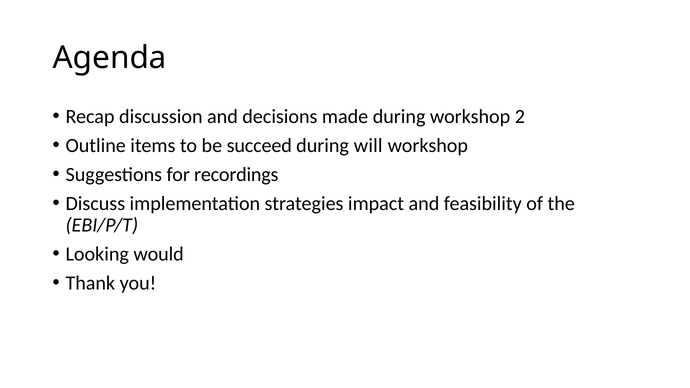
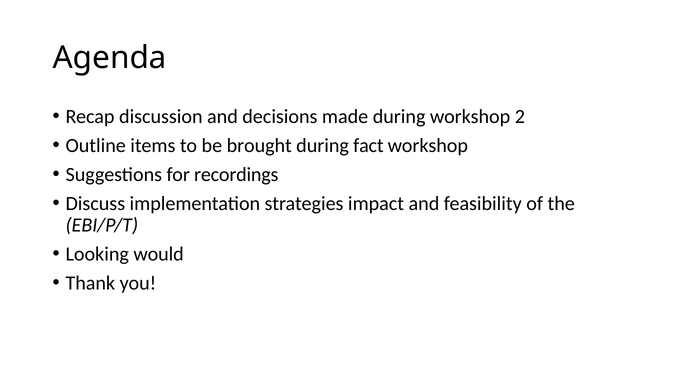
succeed: succeed -> brought (259, 146)
will: will -> fact (368, 146)
